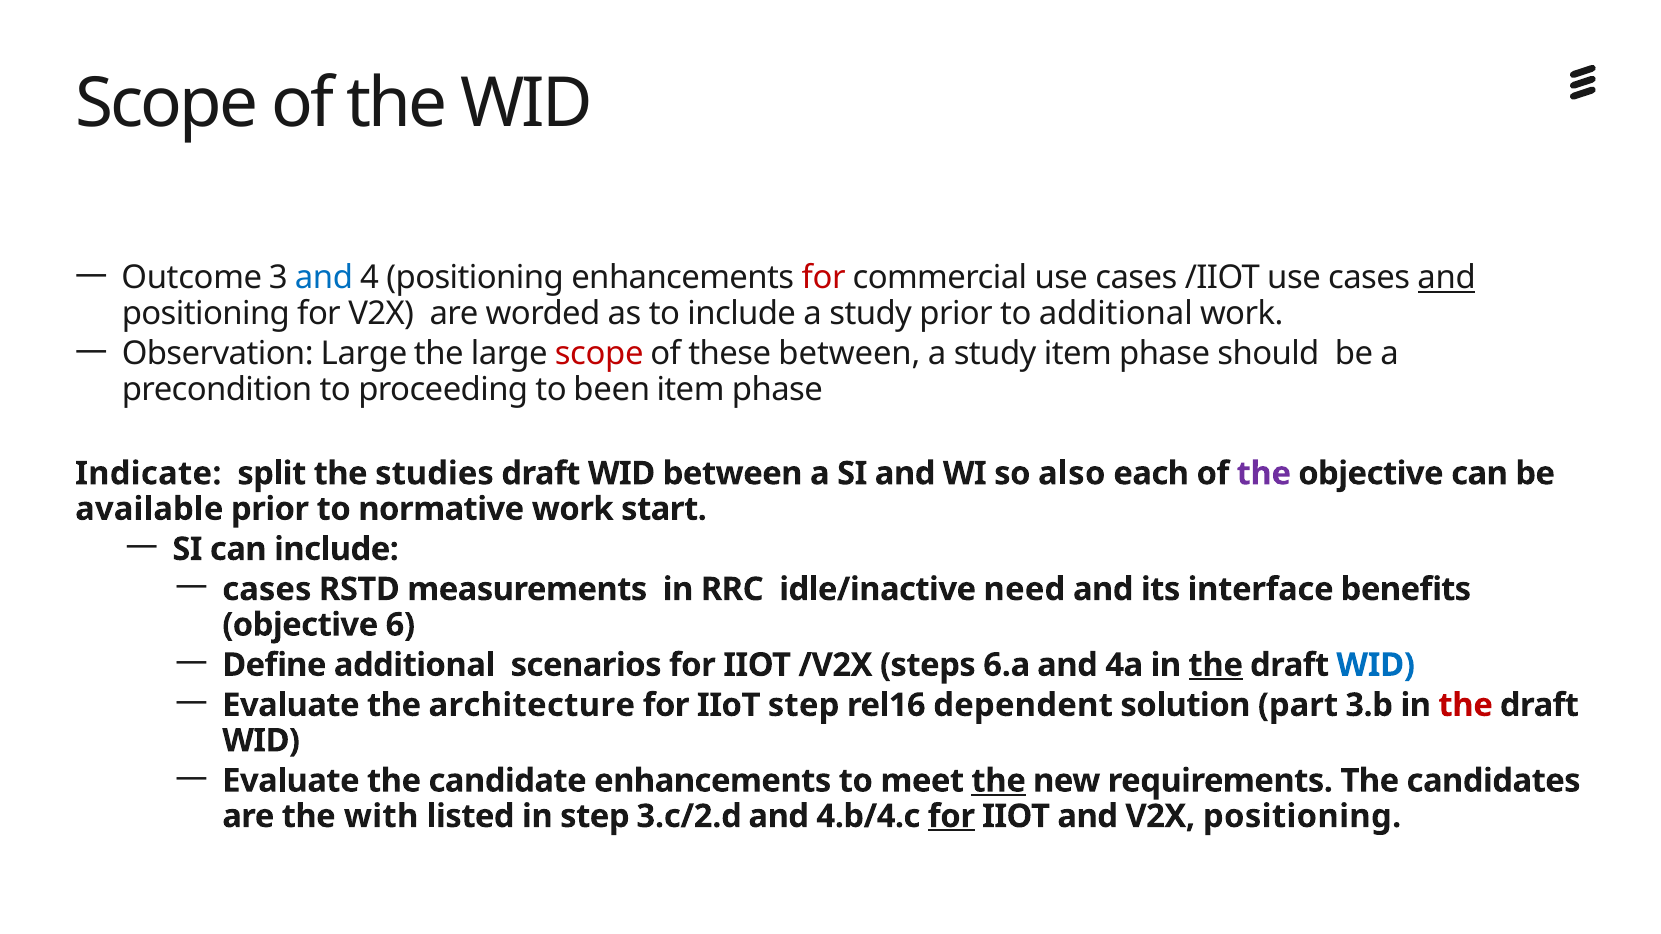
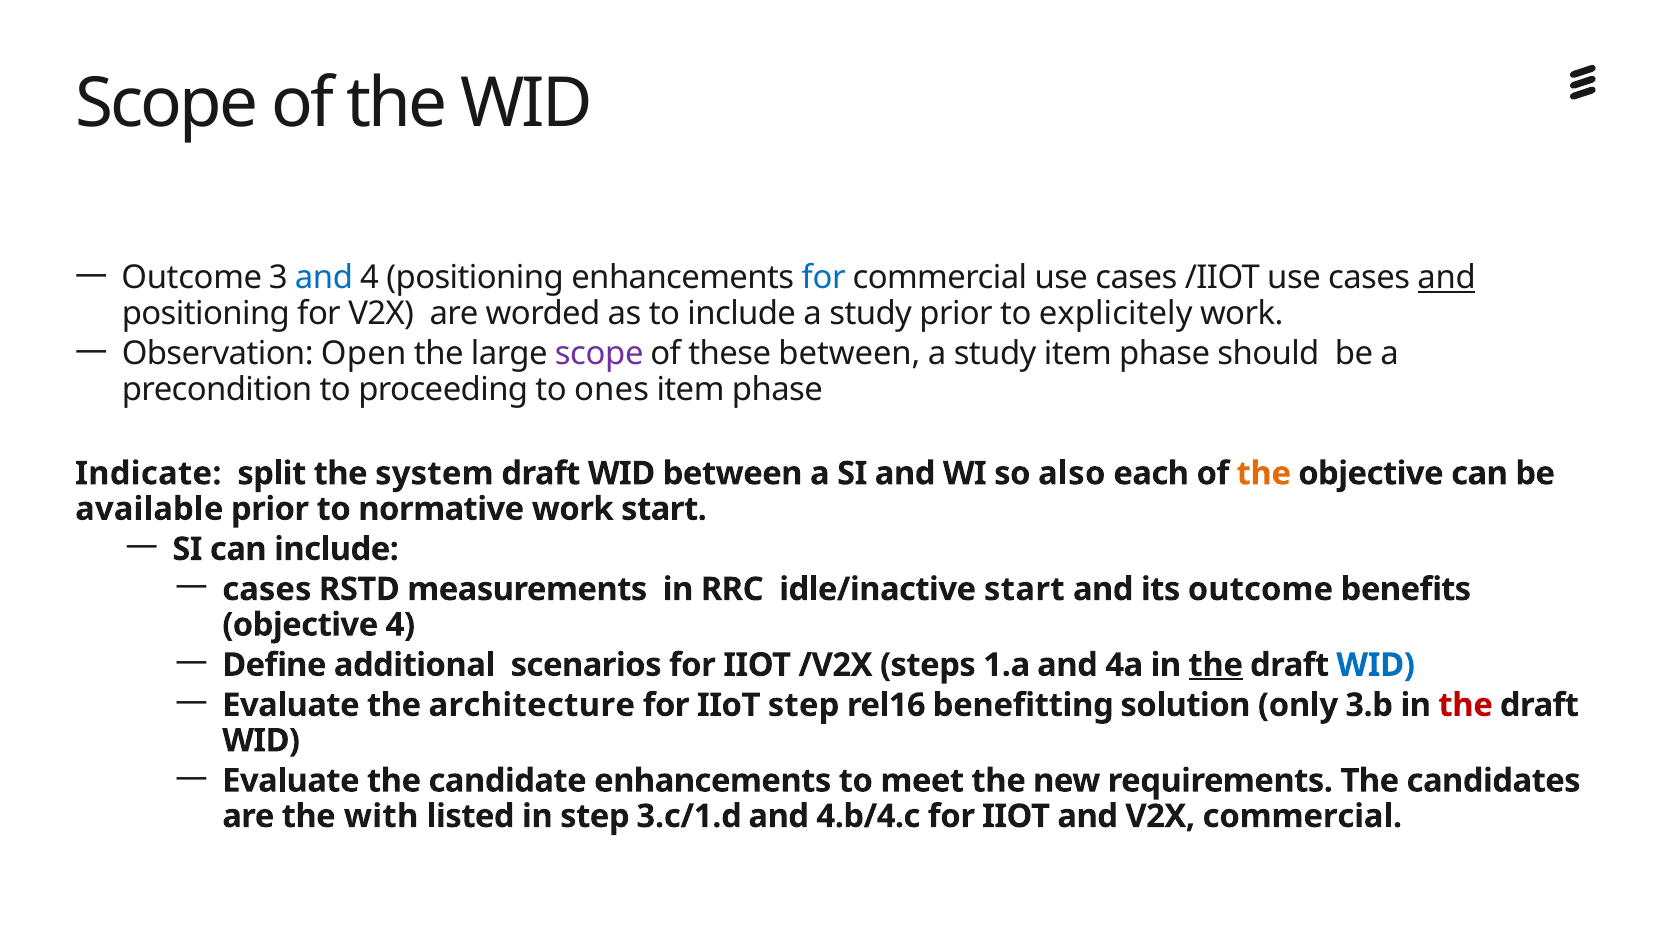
for colour: red -> blue (824, 278)
to additional: additional -> explicitely (1116, 314)
Observation Large: Large -> Open (364, 354)
scope colour: red -> purple (599, 354)
been: been -> ones (612, 389)
studies: studies -> system (434, 474)
the colour: purple -> orange (1264, 474)
idle/inactive need: need -> start (1024, 590)
its interface: interface -> outcome (1260, 590)
objective 6: 6 -> 4 (400, 625)
6.a: 6.a -> 1.a (1007, 665)
dependent: dependent -> benefitting (1023, 705)
part: part -> only (1298, 705)
the underline: present -> none (999, 781)
3.c/2.d: 3.c/2.d -> 3.c/1.d (689, 817)
for underline: present -> none (951, 817)
V2X positioning: positioning -> commercial (1302, 817)
